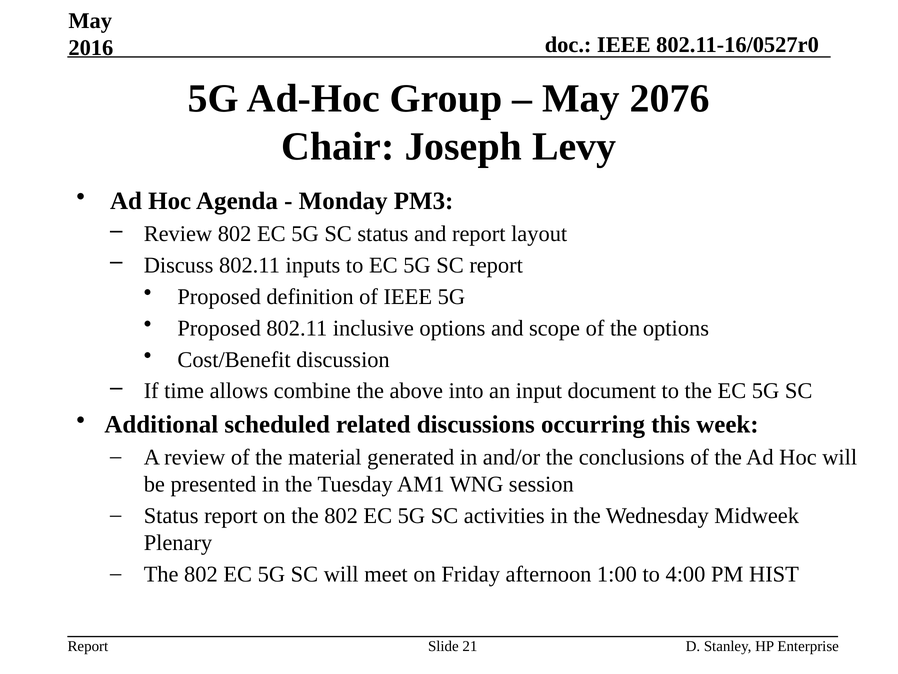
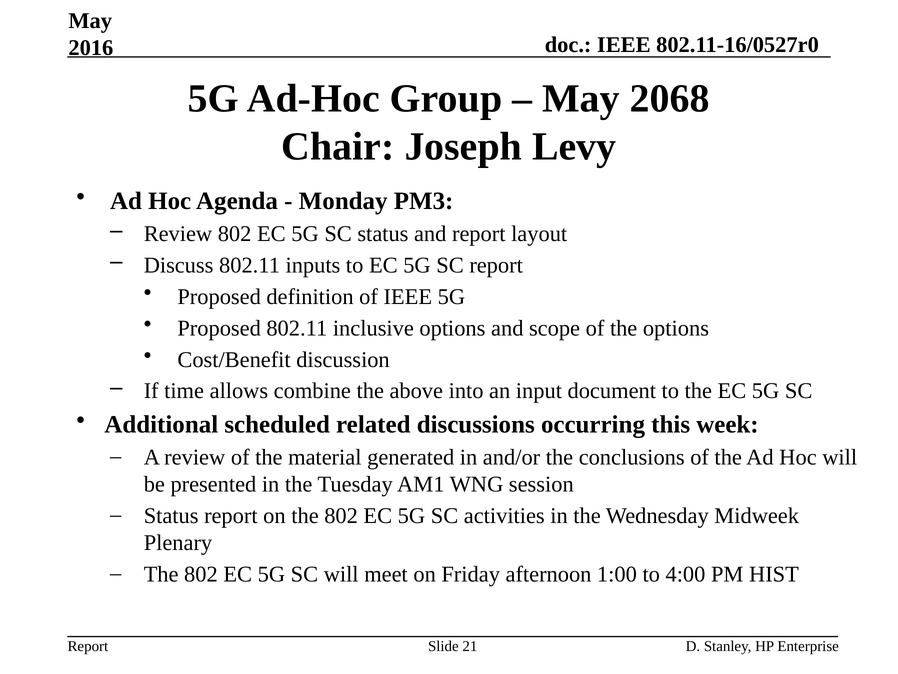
2076: 2076 -> 2068 (670, 99)
